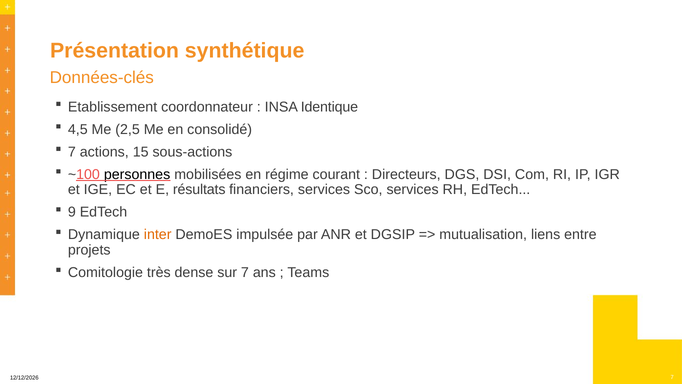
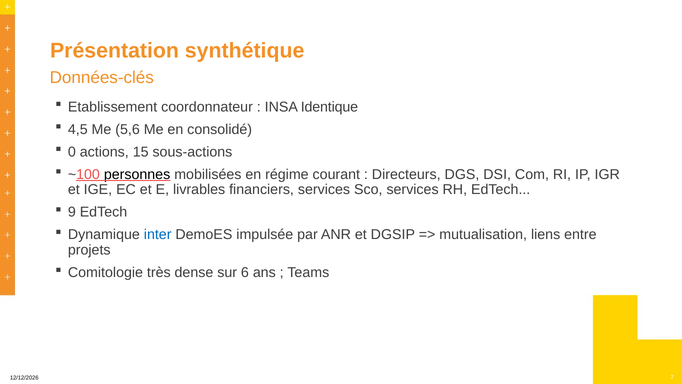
2,5: 2,5 -> 5,6 (128, 129)
7: 7 -> 0 (72, 152)
résultats: résultats -> livrables (199, 190)
inter colour: orange -> blue (158, 234)
sur 7: 7 -> 6 (245, 272)
